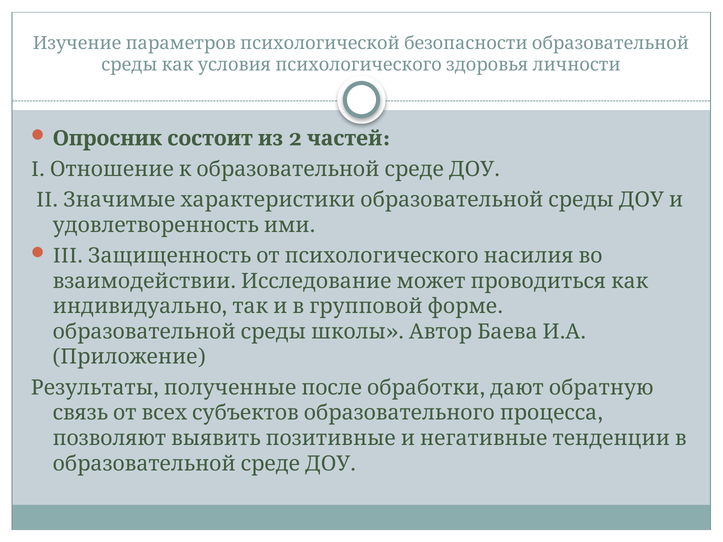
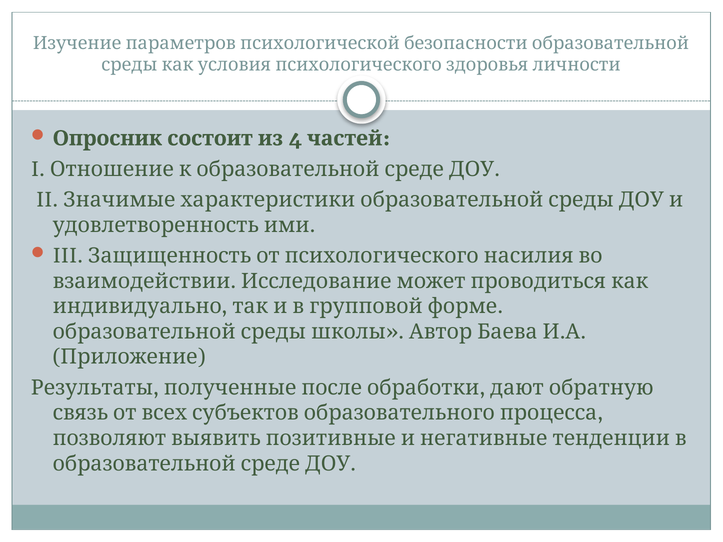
2: 2 -> 4 (295, 138)
